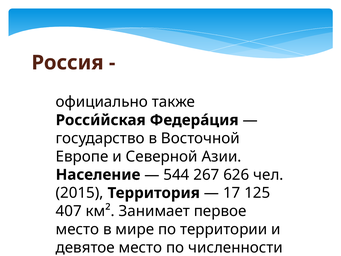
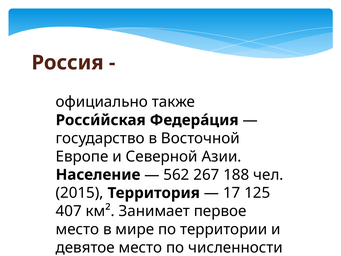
544: 544 -> 562 (176, 175)
626: 626 -> 188 (236, 175)
